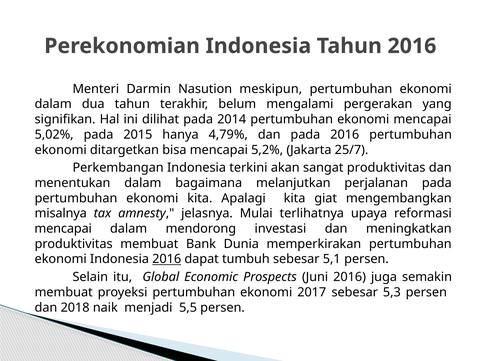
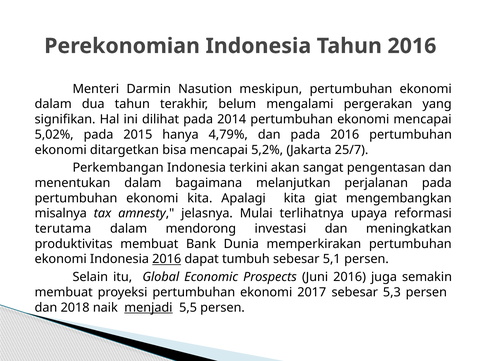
sangat produktivitas: produktivitas -> pengentasan (386, 168)
mencapai: mencapai -> terutama (63, 229)
menjadi underline: none -> present (148, 307)
